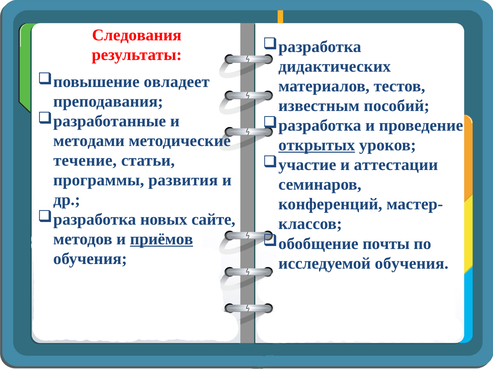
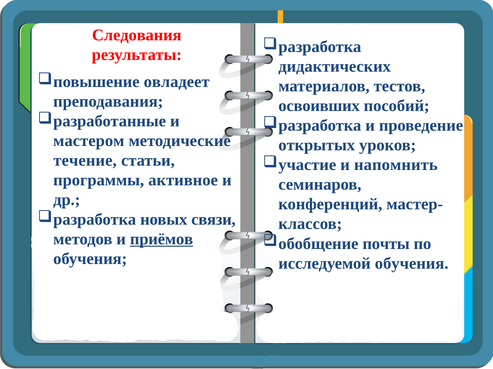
известным: известным -> освоивших (319, 106)
методами: методами -> мастером (89, 141)
открытых underline: present -> none (317, 145)
аттестации: аттестации -> напомнить (396, 165)
развития: развития -> активное (183, 180)
сайте: сайте -> связи (213, 220)
